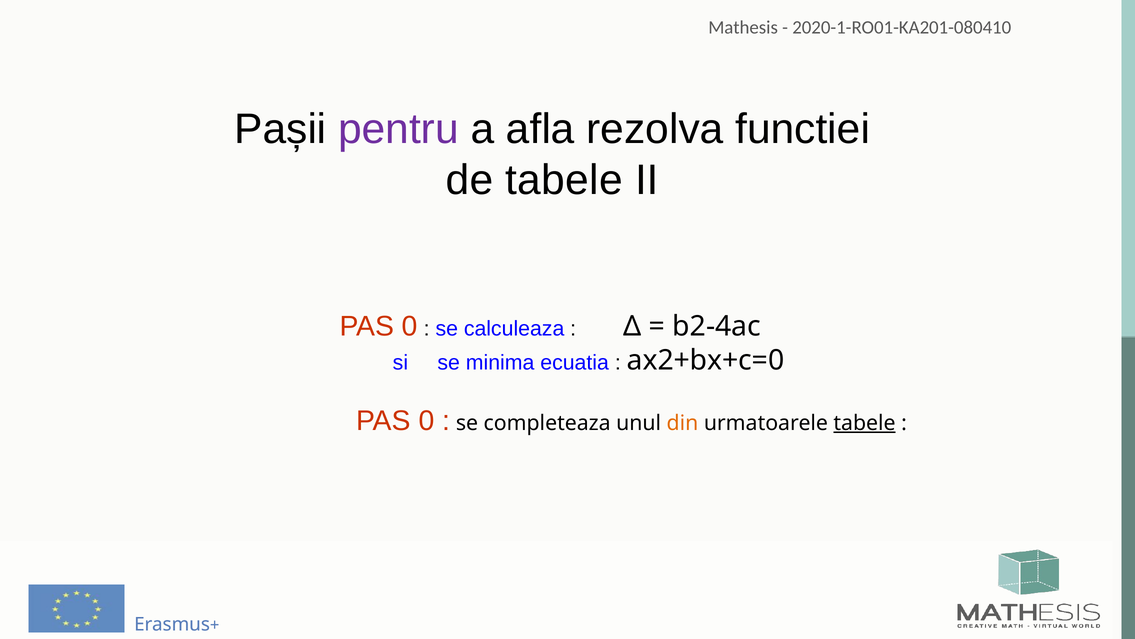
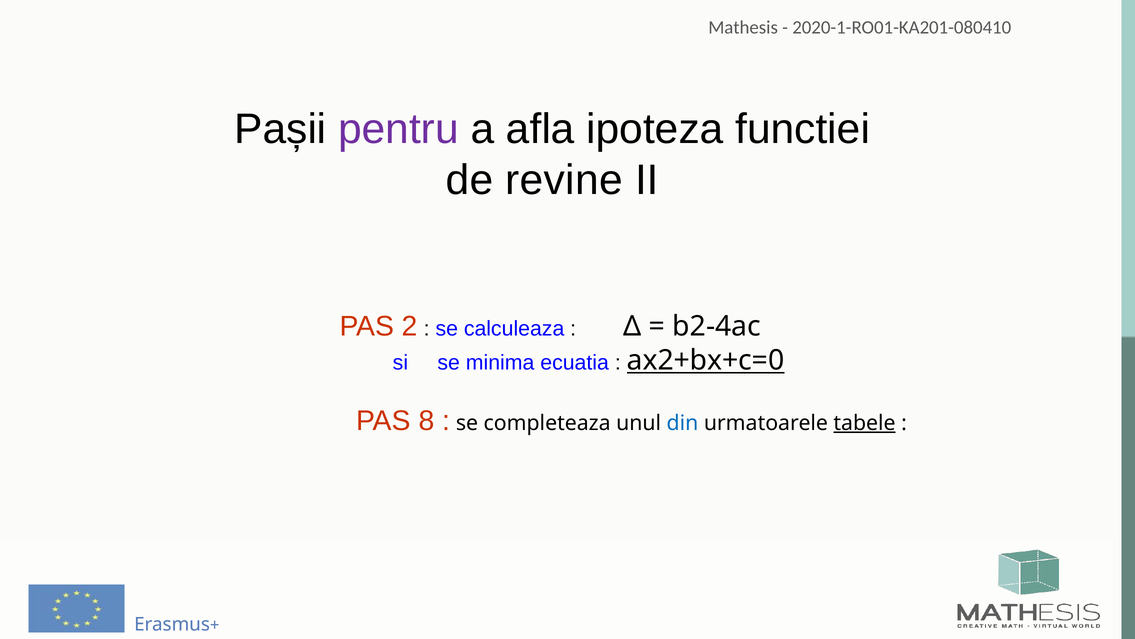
rezolva: rezolva -> ipoteza (655, 129)
de tabele: tabele -> revine (564, 180)
0: 0 -> 2 (410, 326)
ax2+bx+c=0 underline: none -> present (706, 360)
0: 0 -> 8 (426, 420)
din colour: orange -> blue (682, 423)
